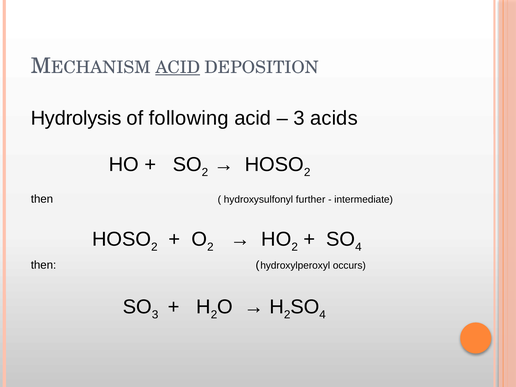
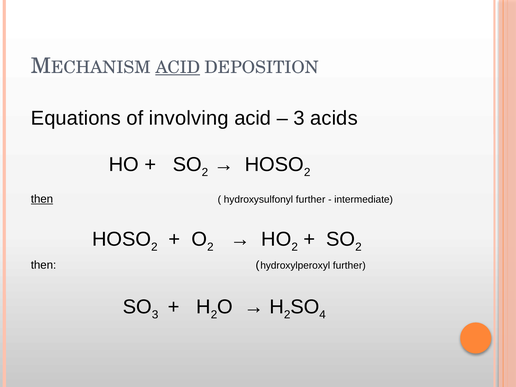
Hydrolysis: Hydrolysis -> Equations (76, 118)
following: following -> involving (189, 118)
then underline: none -> present (42, 199)
4: 4 -> 2 (358, 247)
hydroxylperoxyl occurs: occurs -> further (349, 266)
